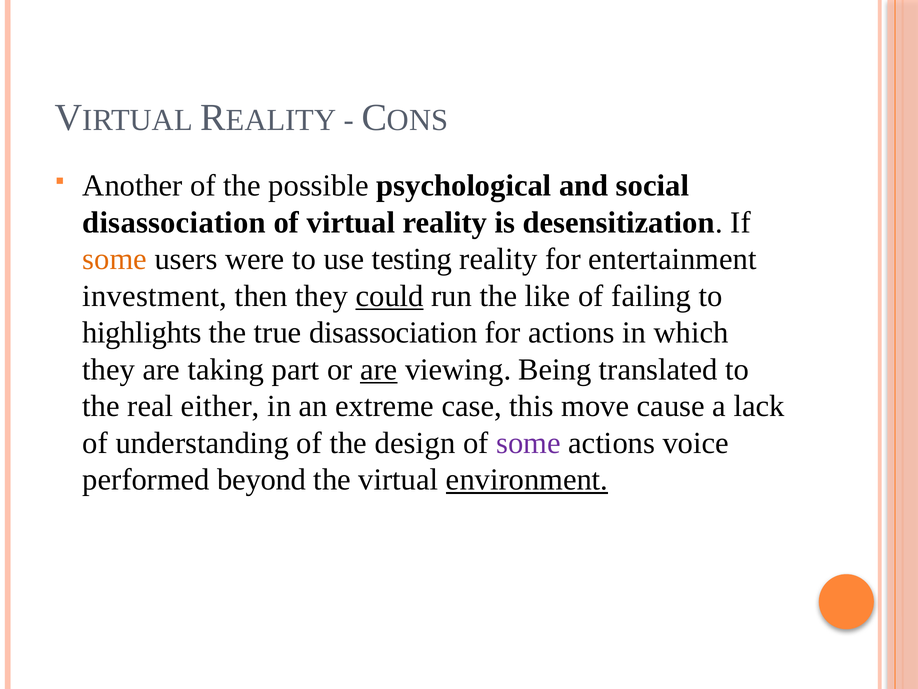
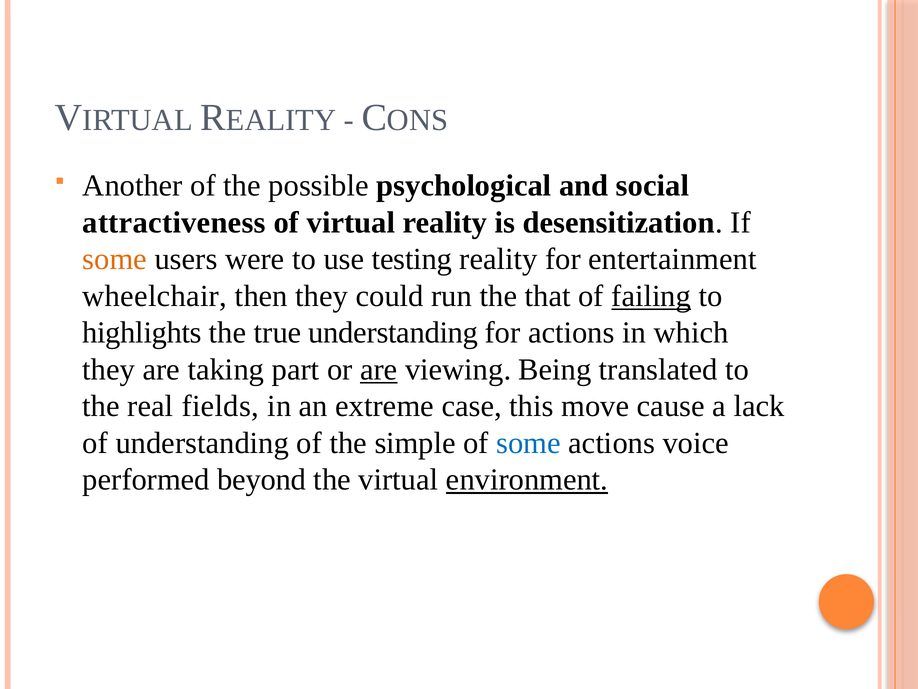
disassociation: disassociation -> attractiveness (174, 222)
investment: investment -> wheelchair (155, 296)
could underline: present -> none (390, 296)
like: like -> that (548, 296)
failing underline: none -> present (651, 296)
true disassociation: disassociation -> understanding (393, 333)
either: either -> fields (220, 406)
design: design -> simple (415, 443)
some colour: purple -> blue (528, 443)
